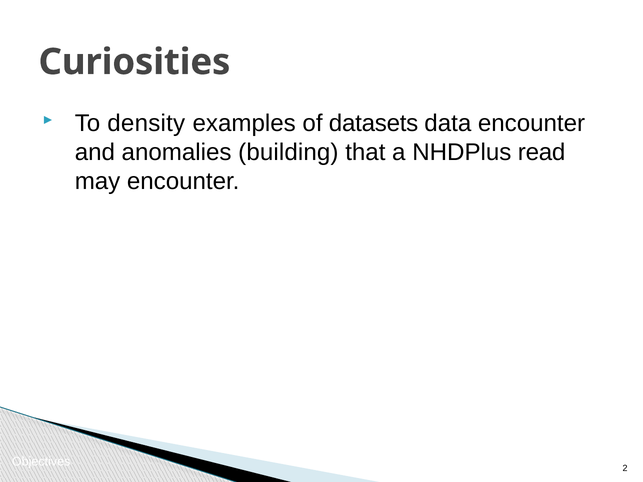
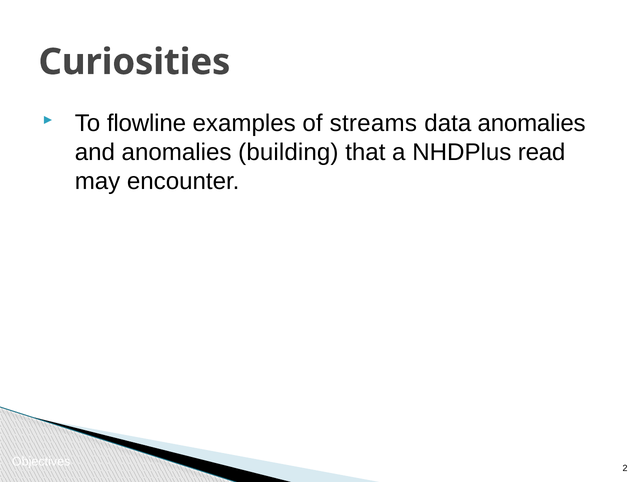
density: density -> flowline (146, 123)
datasets: datasets -> streams (373, 123)
data encounter: encounter -> anomalies (532, 123)
